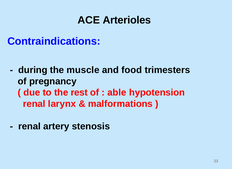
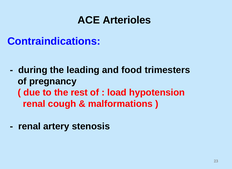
muscle: muscle -> leading (83, 70)
able: able -> load (117, 92)
larynx: larynx -> cough (62, 104)
